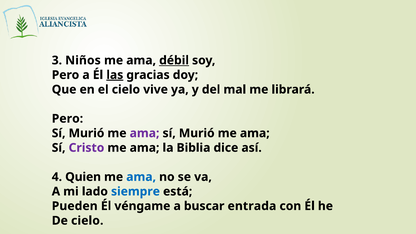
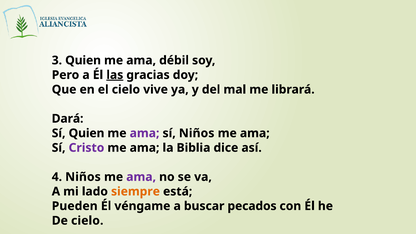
3 Niños: Niños -> Quien (83, 60)
débil underline: present -> none (174, 60)
Pero: Pero -> Dará (68, 119)
Murió: Murió -> Quien (87, 133)
Murió: Murió -> Niños (197, 133)
4 Quien: Quien -> Niños (83, 177)
ama colour: blue -> purple (141, 177)
siempre colour: blue -> orange (135, 191)
entrada: entrada -> pecados (252, 206)
